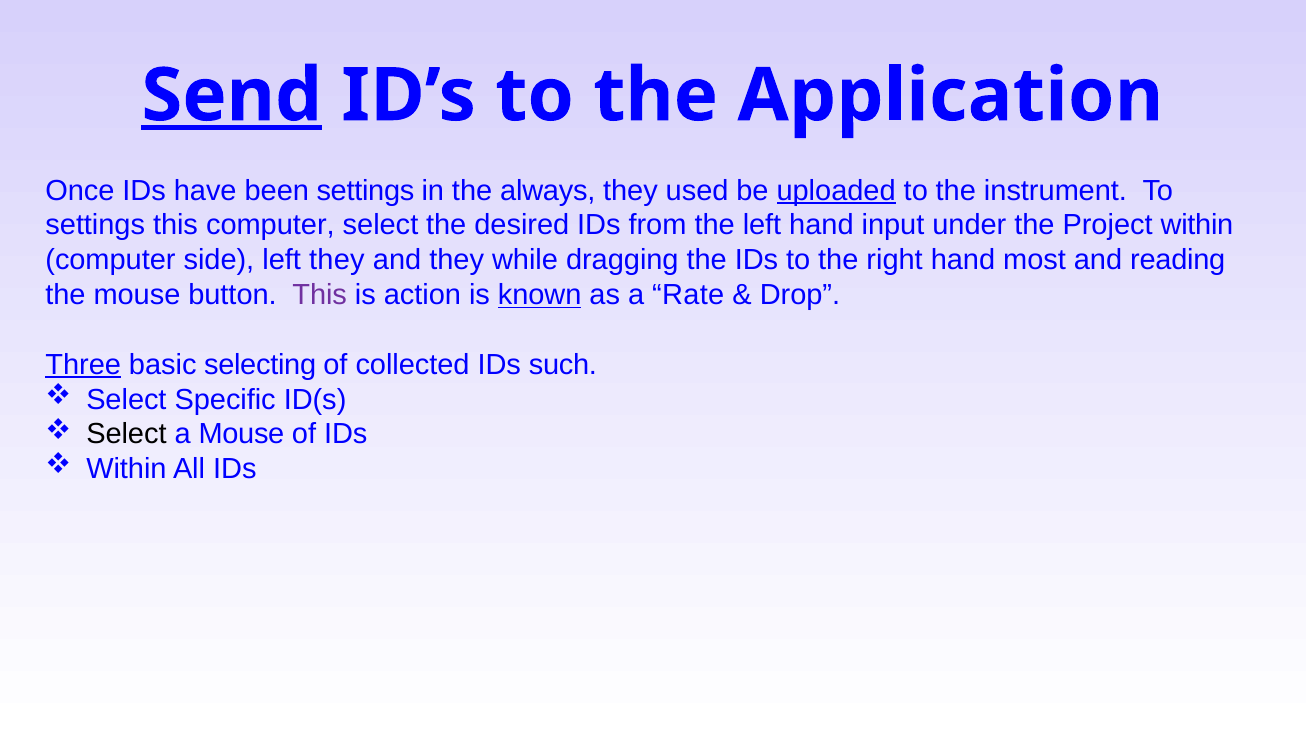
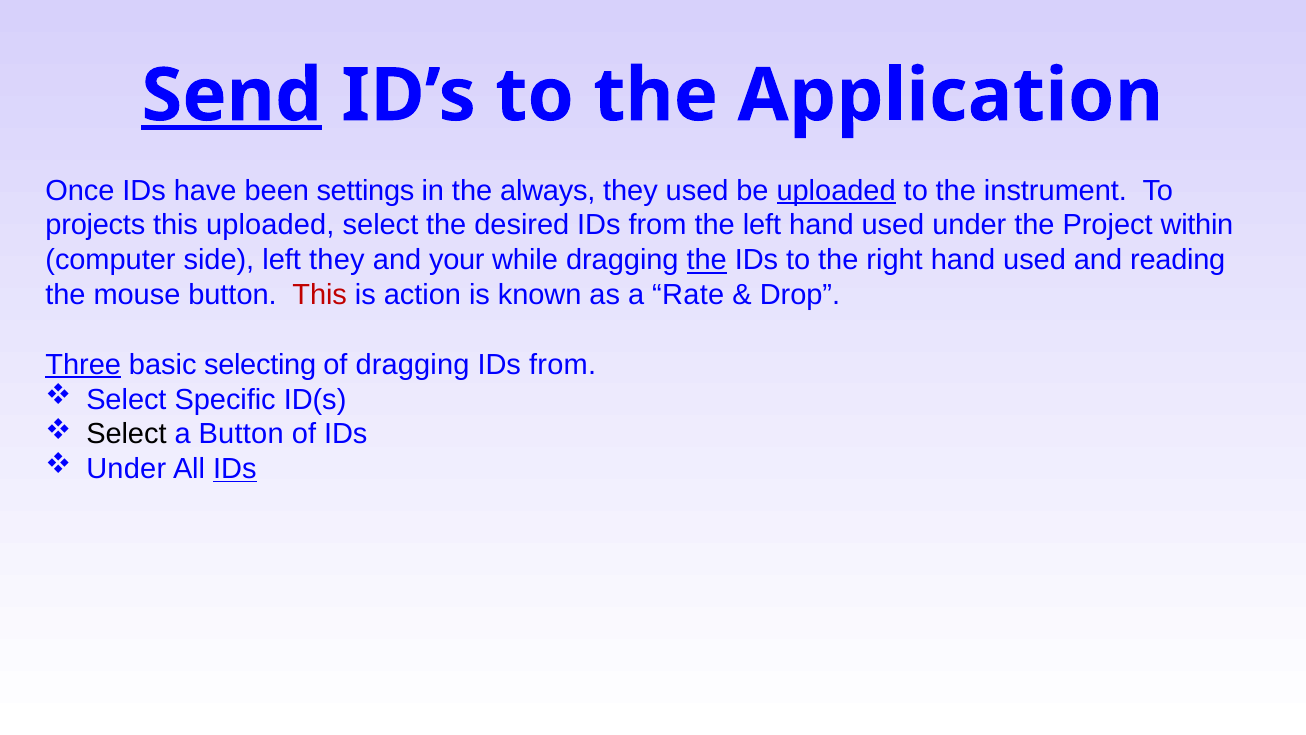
settings: settings -> projects (95, 225)
this computer: computer -> uploaded (270, 225)
left hand input: input -> used (893, 225)
and they: they -> your (457, 260)
the underline: none -> present (707, 260)
right hand most: most -> used (1035, 260)
This colour: purple -> red (320, 295)
known underline: present -> none (540, 295)
of collected: collected -> dragging (412, 364)
such: such -> from (563, 364)
a Mouse: Mouse -> Button (241, 434)
Within: Within -> Under (126, 469)
IDs underline: none -> present (235, 469)
